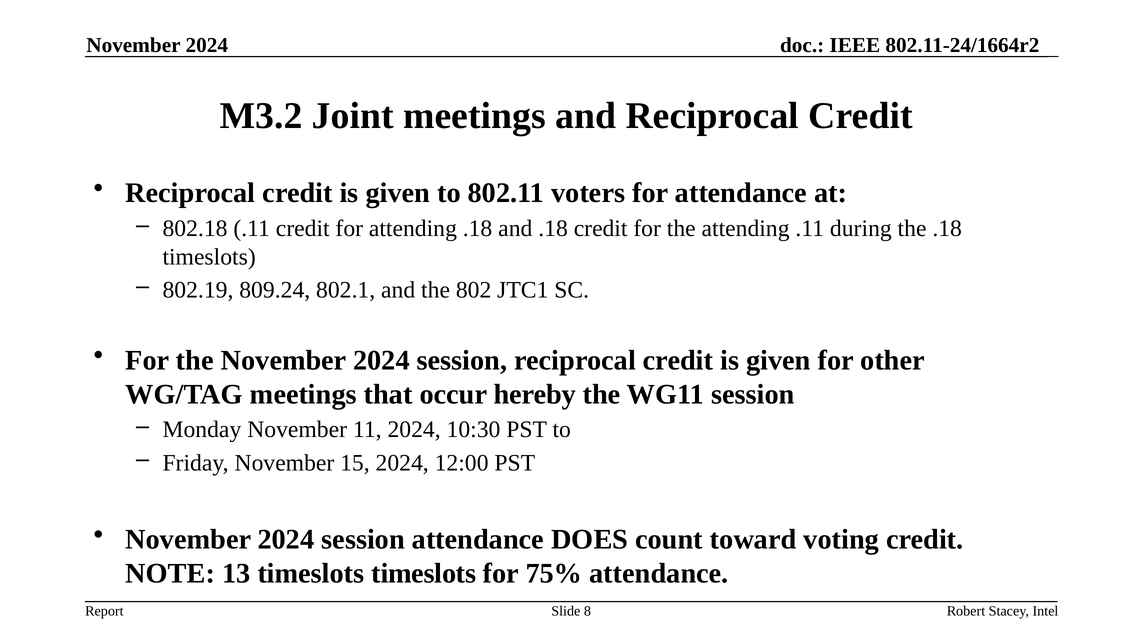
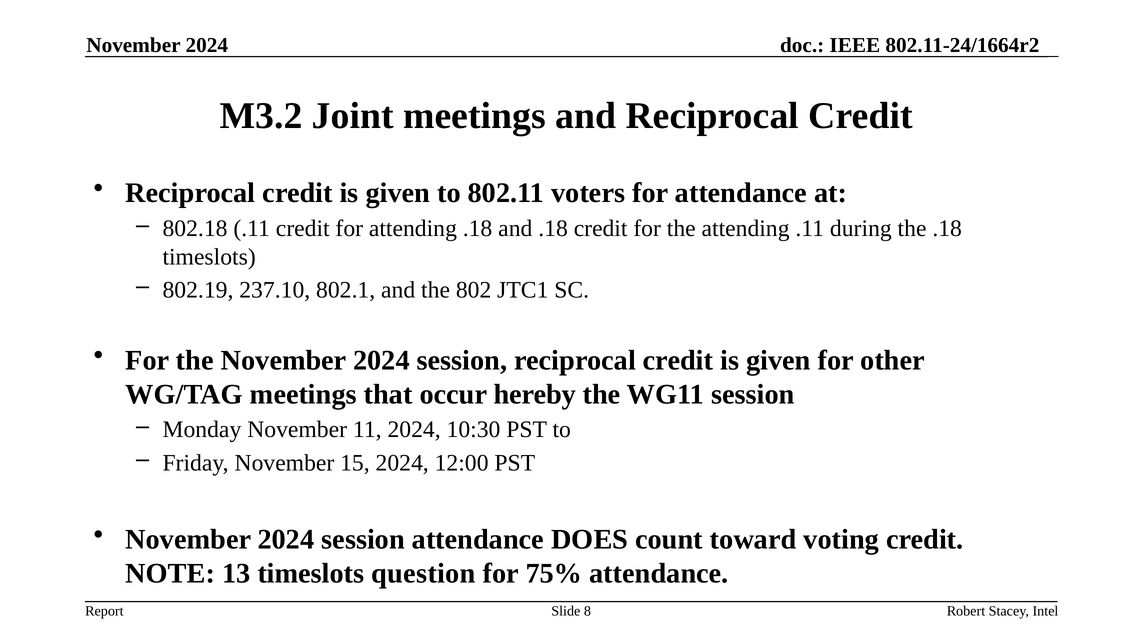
809.24: 809.24 -> 237.10 (275, 290)
timeslots timeslots: timeslots -> question (423, 574)
